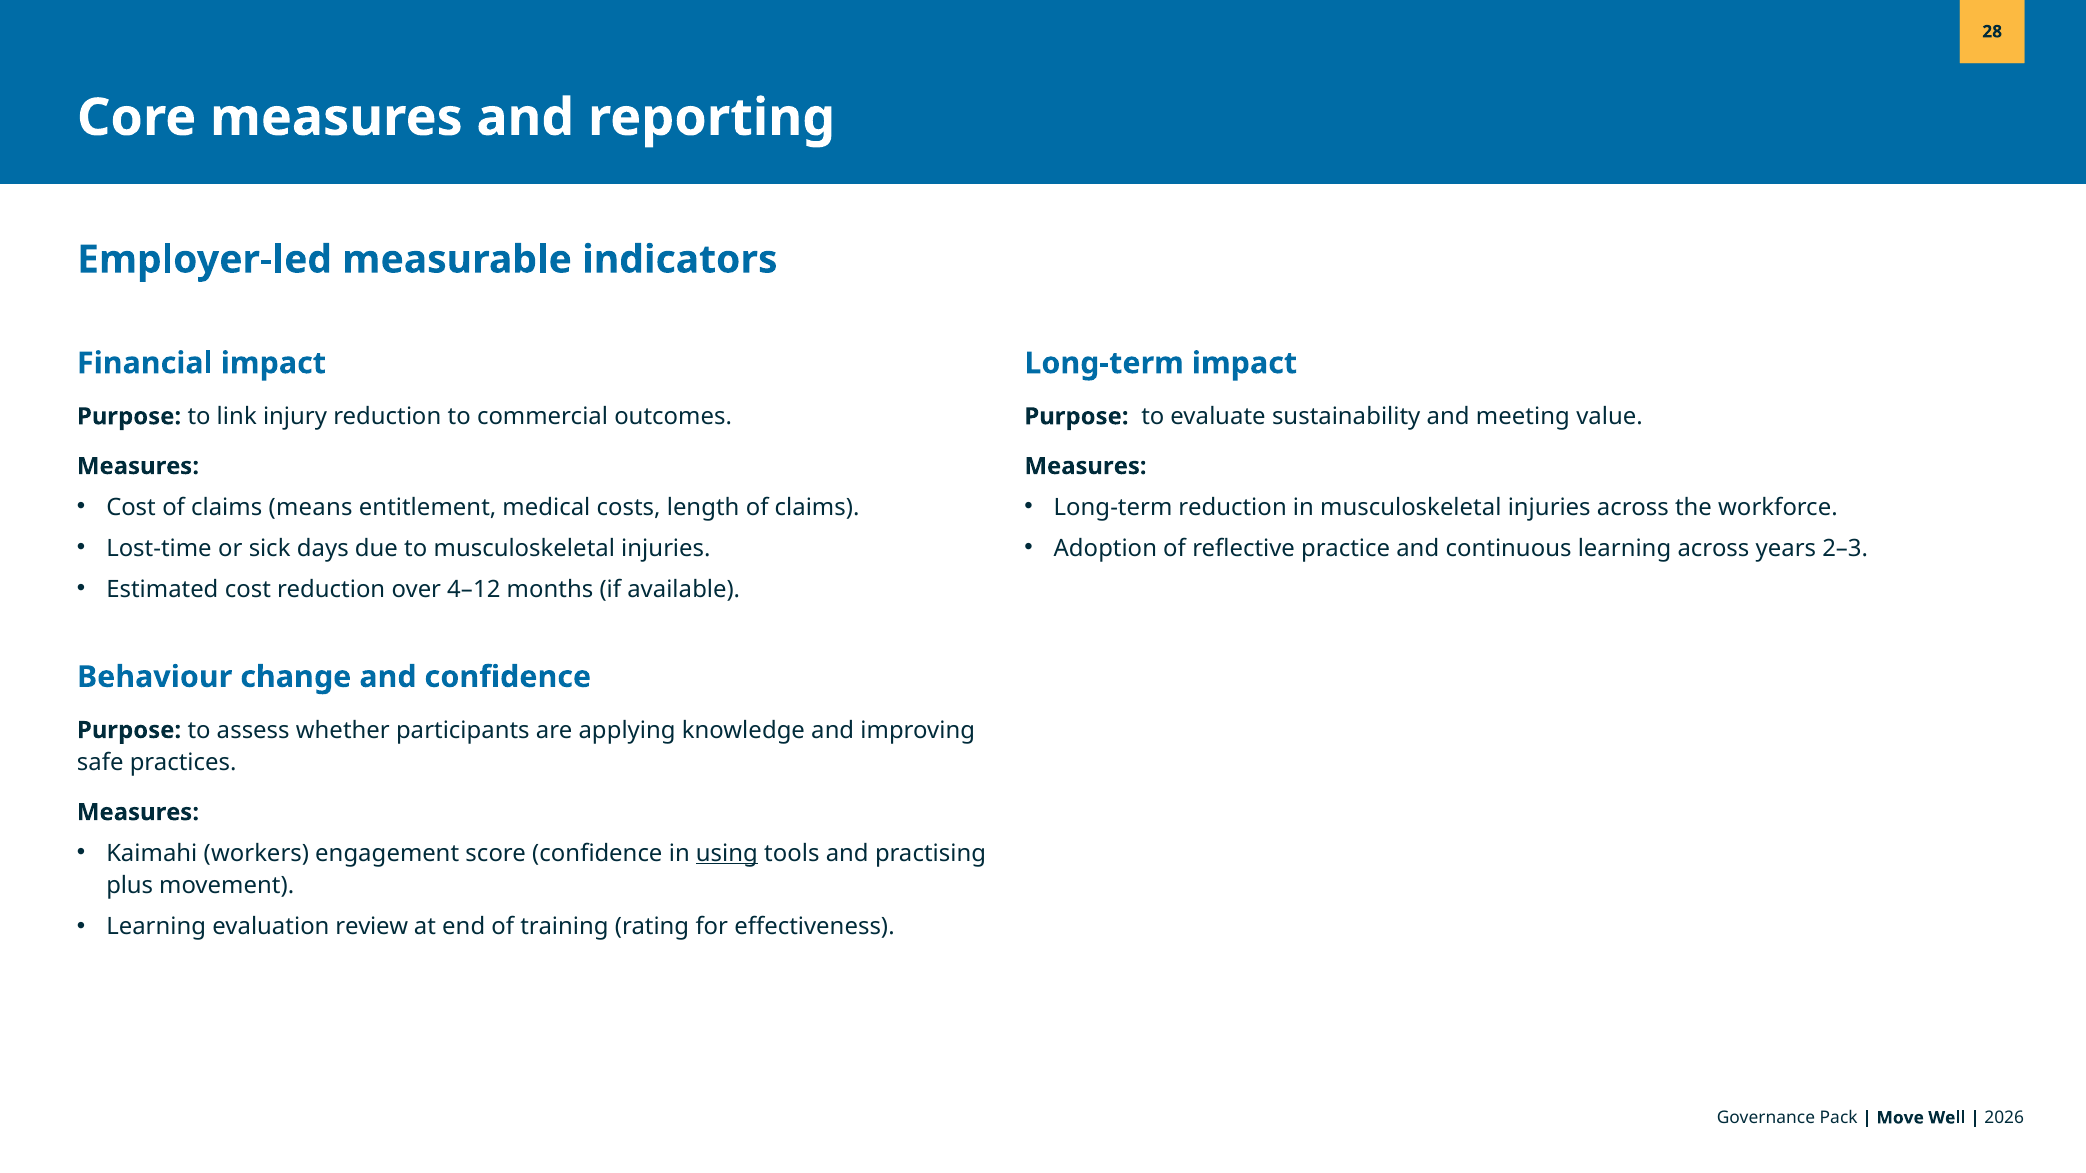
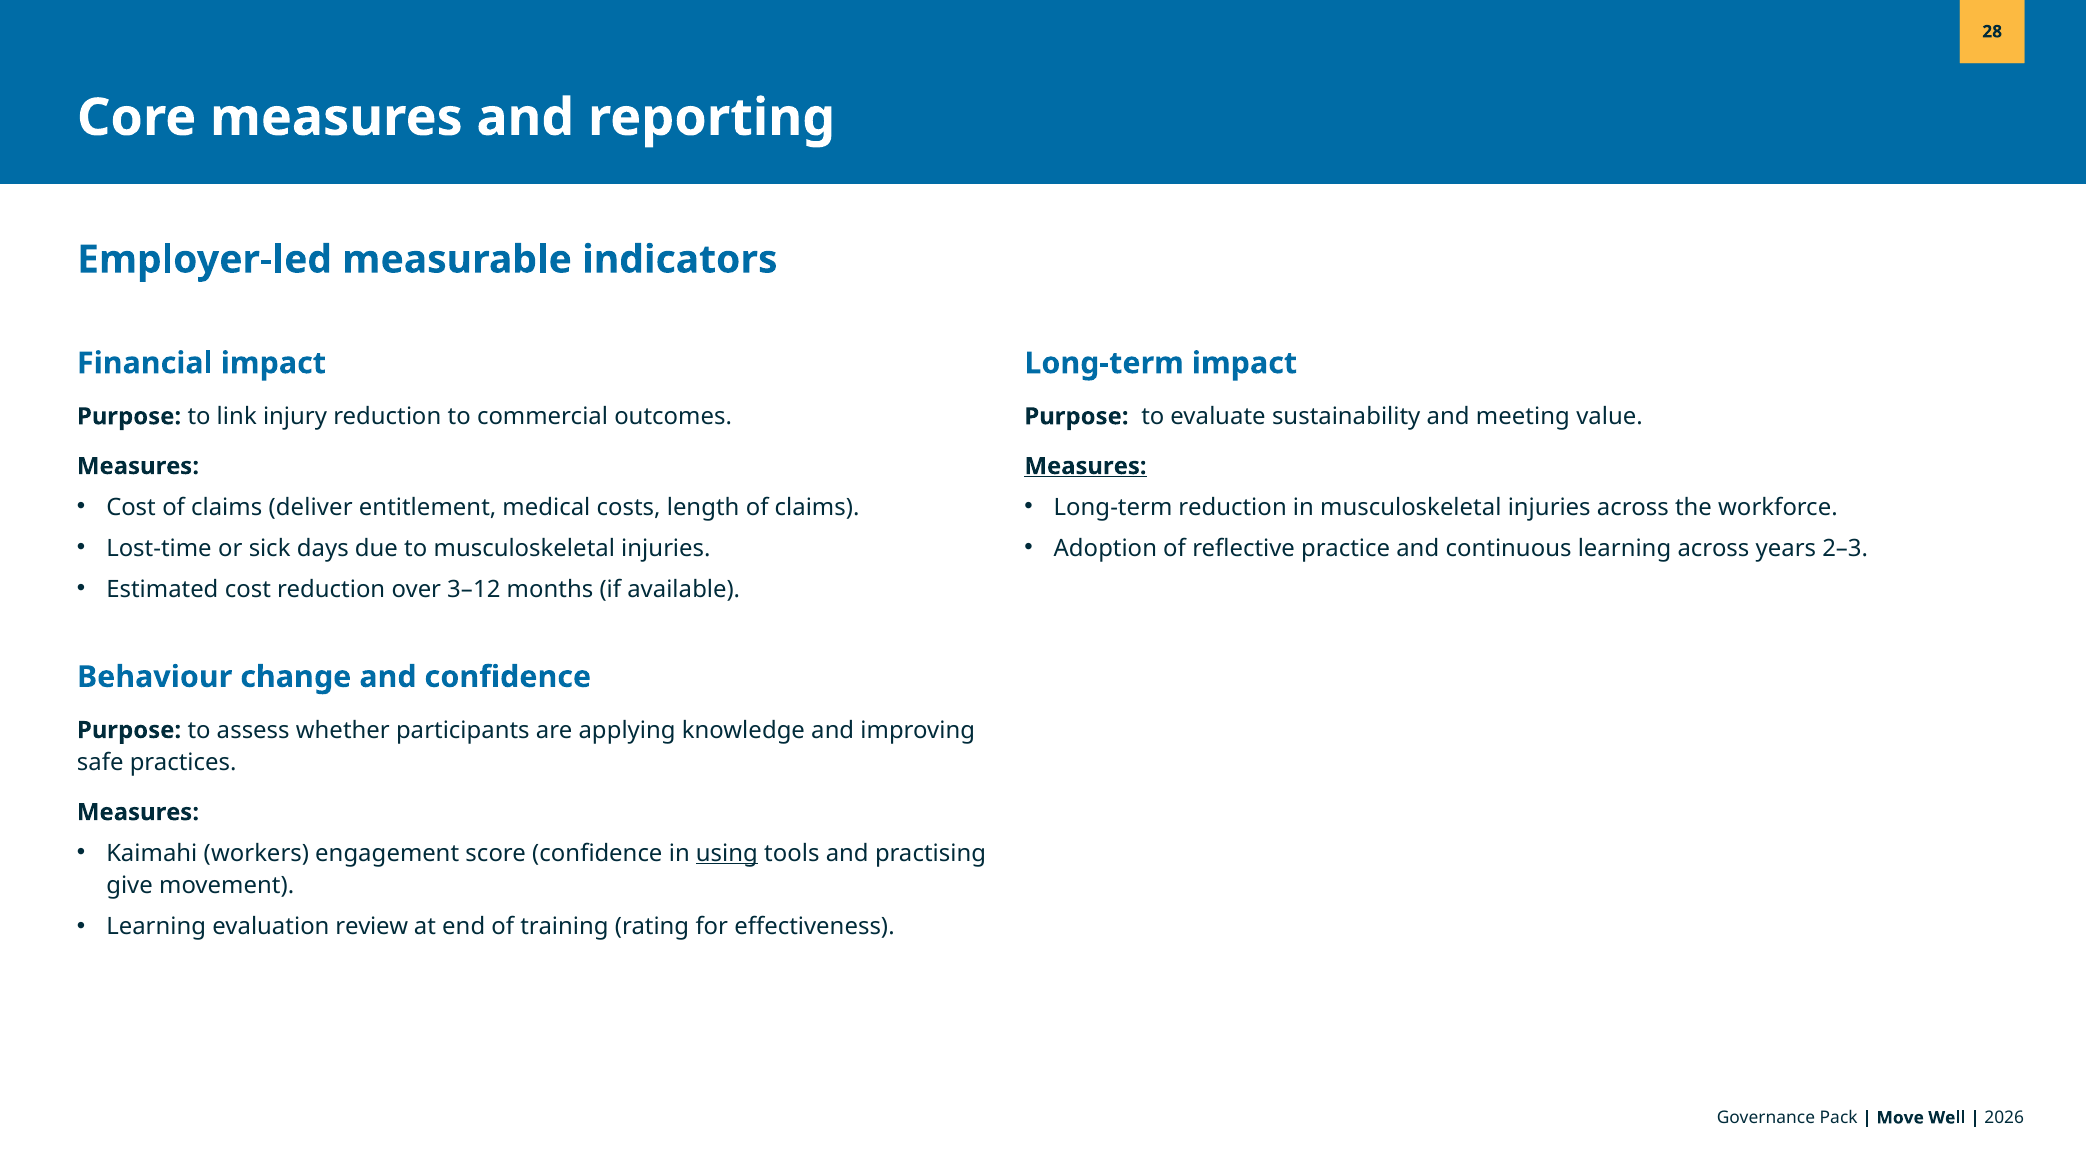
Measures underline: none -> present (1085, 466)
means: means -> deliver (311, 507)
4–12: 4–12 -> 3–12 (474, 590)
plus: plus -> give (130, 886)
